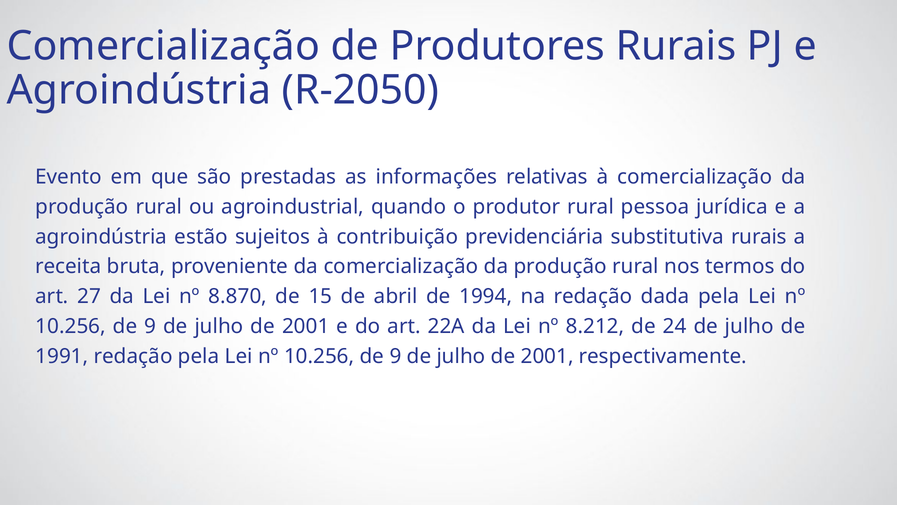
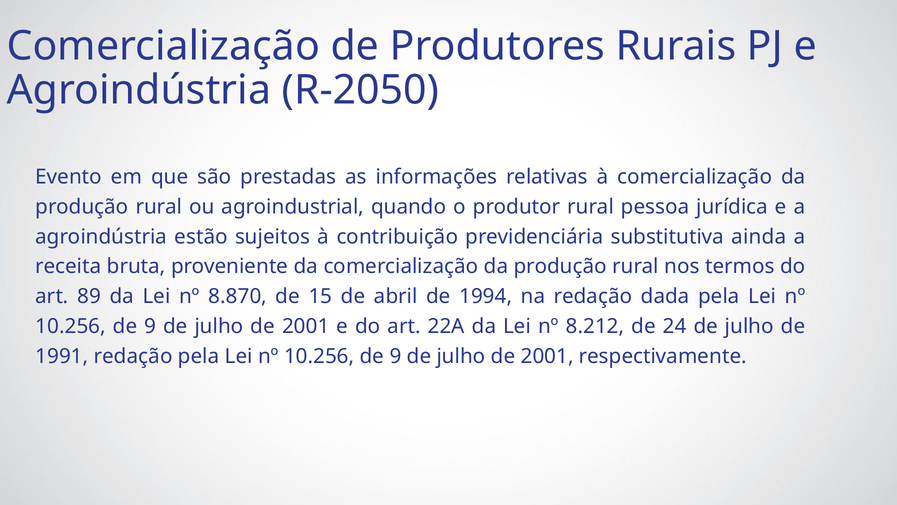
substitutiva rurais: rurais -> ainda (759, 236)
27: 27 -> 89 (89, 296)
